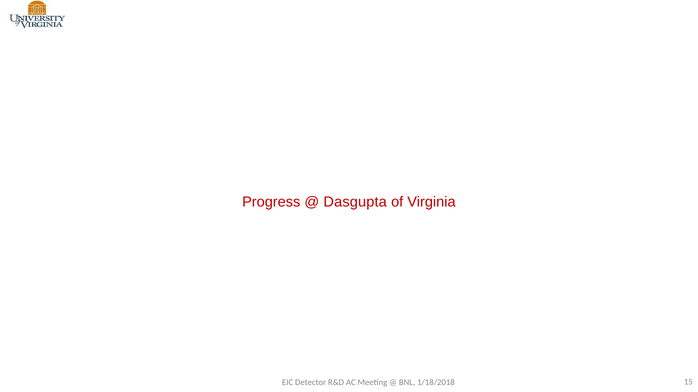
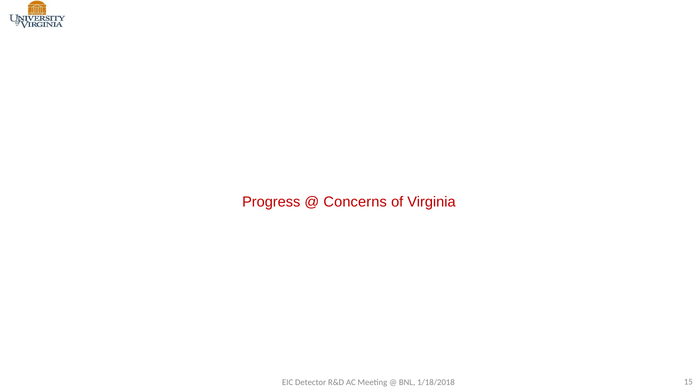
Dasgupta: Dasgupta -> Concerns (355, 202)
